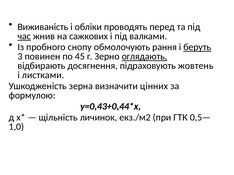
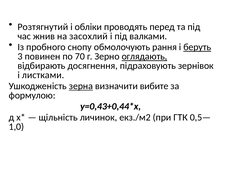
Виживаність: Виживаність -> Розтягнутий (43, 27)
час underline: present -> none (24, 36)
сажкових: сажкових -> засохлий (88, 36)
45: 45 -> 70 (80, 57)
жовтень: жовтень -> зернівок (196, 66)
зерна underline: none -> present (81, 86)
цінних: цінних -> вибите (154, 86)
